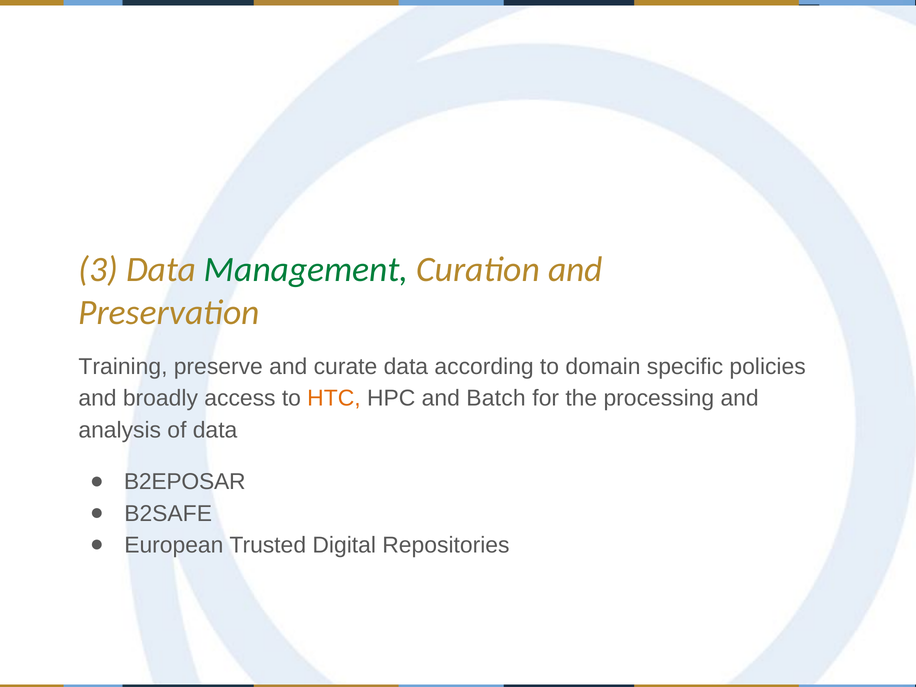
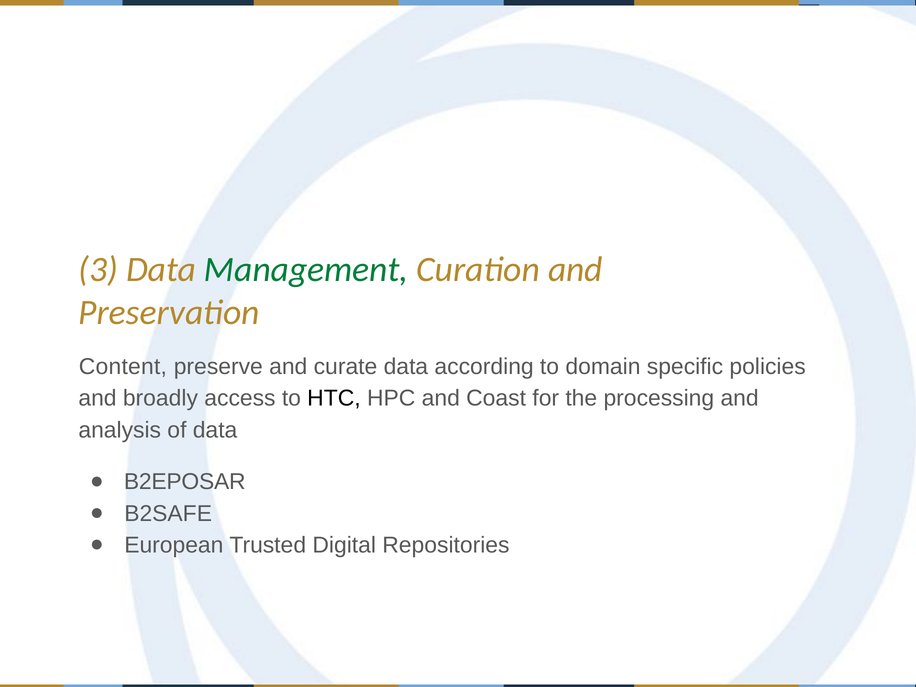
Training: Training -> Content (123, 367)
HTC colour: orange -> black (334, 398)
Batch: Batch -> Coast (496, 398)
